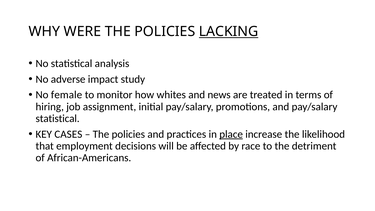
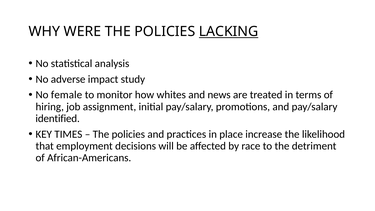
statistical: statistical -> identified (58, 118)
CASES: CASES -> TIMES (68, 134)
place underline: present -> none (231, 134)
